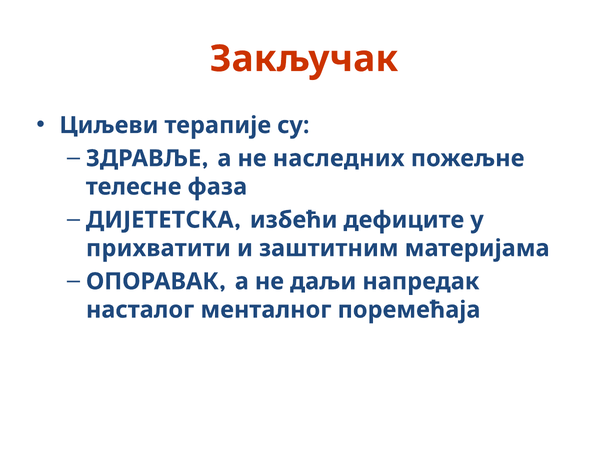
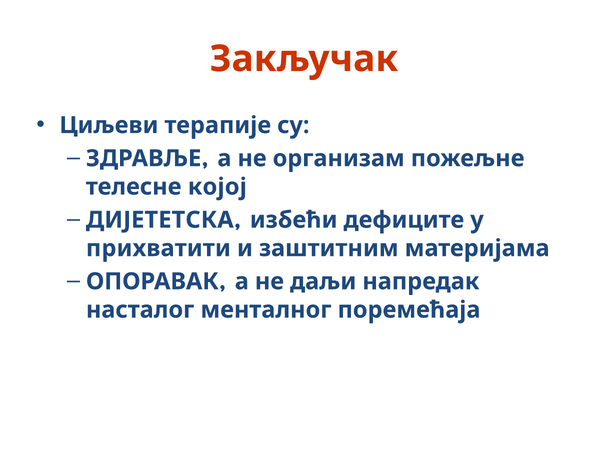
наследних: наследних -> организам (339, 158)
фаза: фаза -> којој (217, 187)
